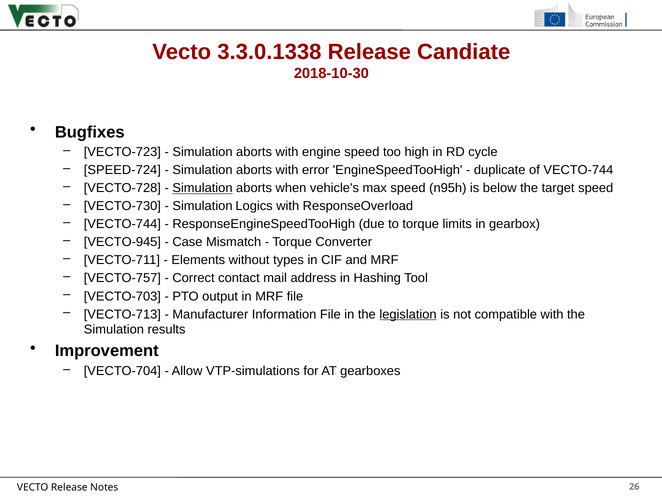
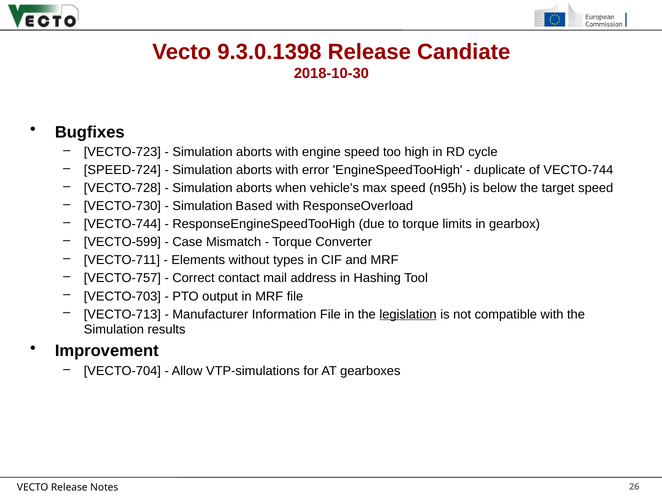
3.3.0.1338: 3.3.0.1338 -> 9.3.0.1398 (269, 52)
Simulation underline: present -> none (202, 188)
Logics: Logics -> Based (254, 206)
VECTO-945: VECTO-945 -> VECTO-599 (122, 242)
